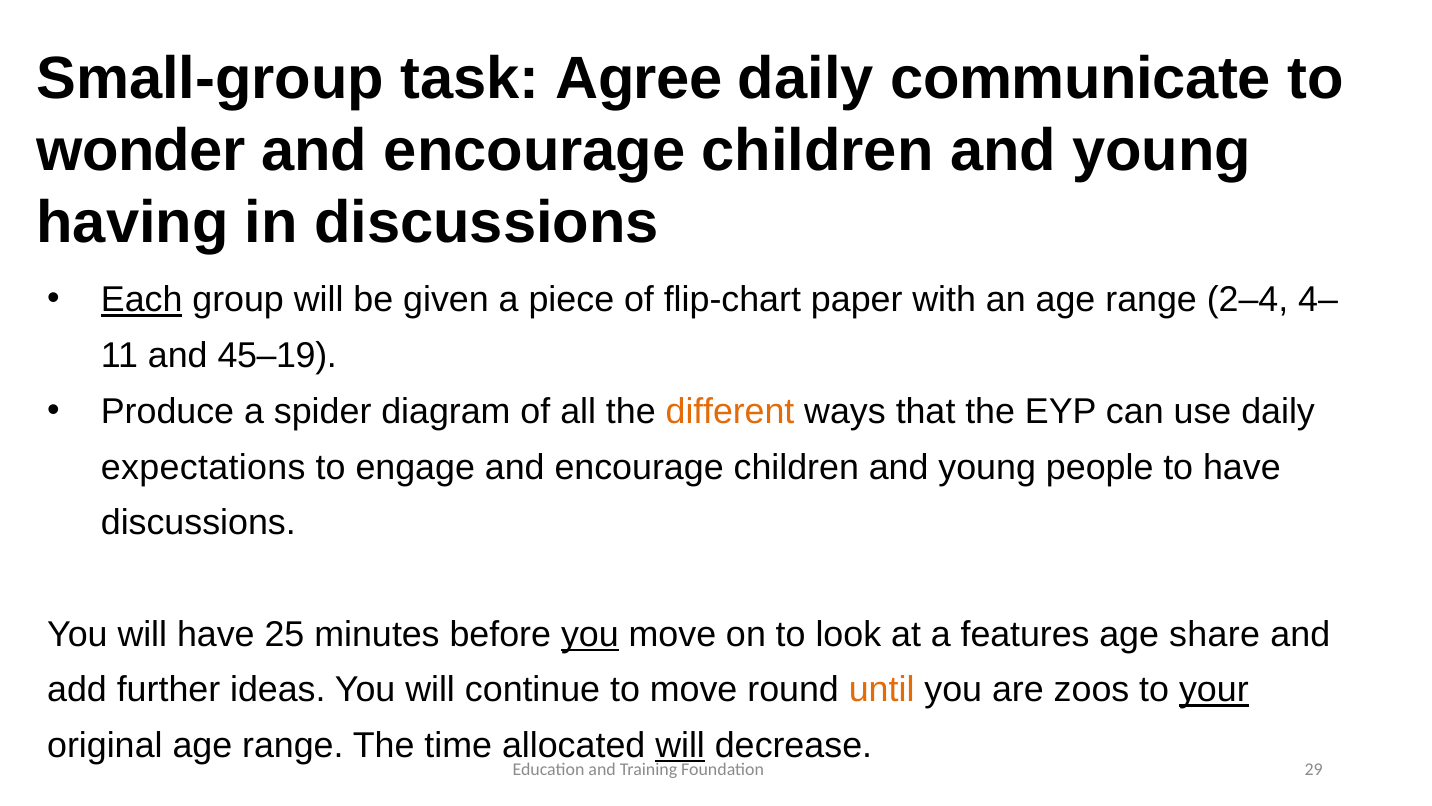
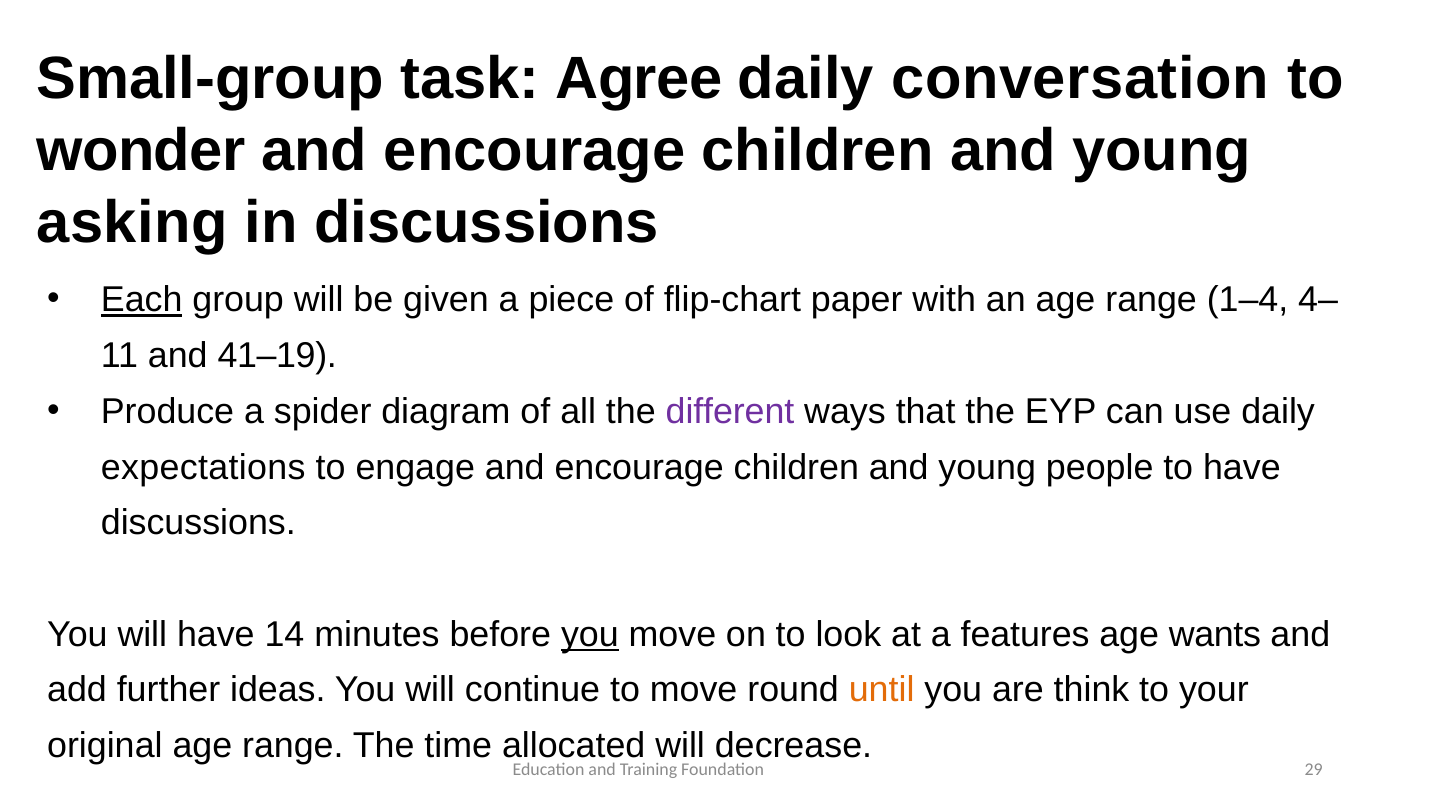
communicate: communicate -> conversation (1080, 79)
having: having -> asking (132, 222)
2–4: 2–4 -> 1–4 (1248, 300)
45–19: 45–19 -> 41–19 (277, 356)
different colour: orange -> purple (730, 411)
25: 25 -> 14 (285, 634)
share: share -> wants (1215, 634)
zoos: zoos -> think (1092, 690)
your underline: present -> none (1214, 690)
will underline: present -> none (680, 745)
